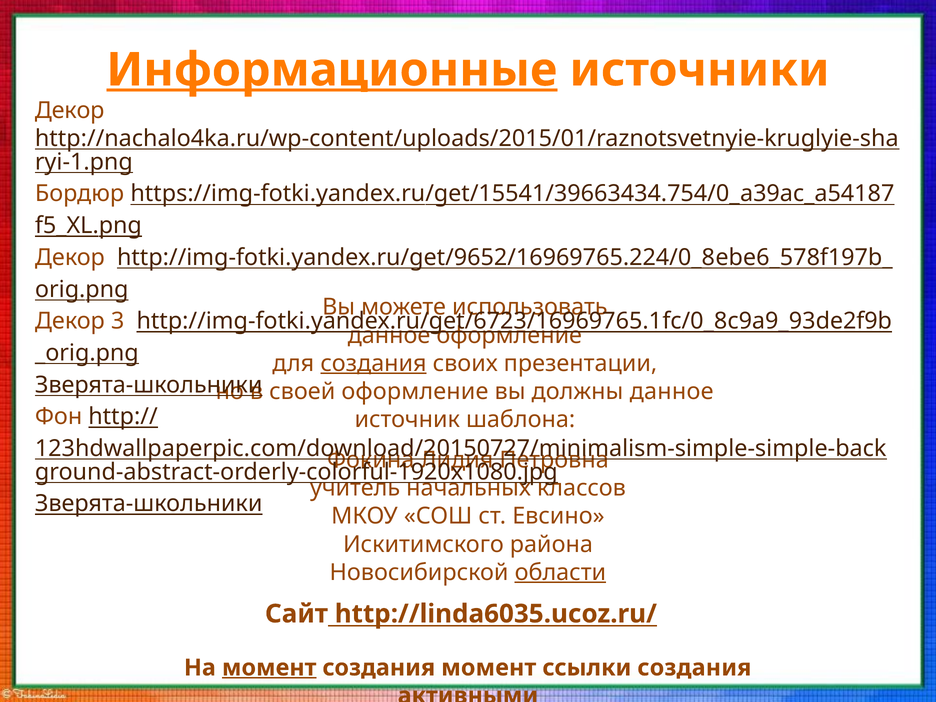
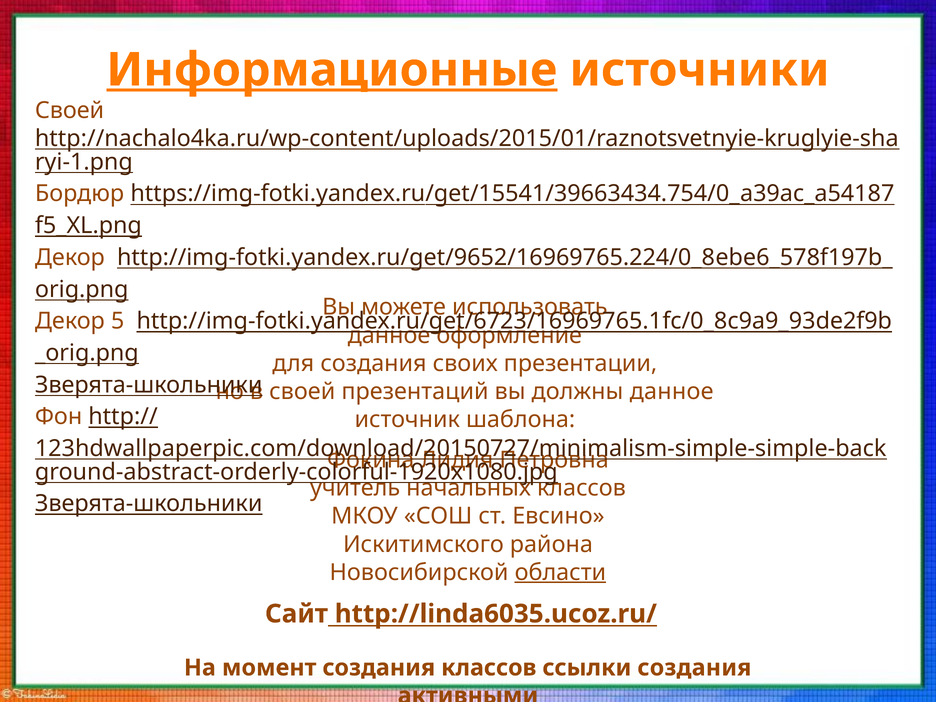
Декор: Декор -> Своей (70, 110)
3: 3 -> 5 (118, 321)
создания underline: present -> none (373, 363)
своей оформление: оформление -> презентаций (415, 391)
момент underline: present -> none (269, 668)
создания момент: момент -> классов (489, 668)
